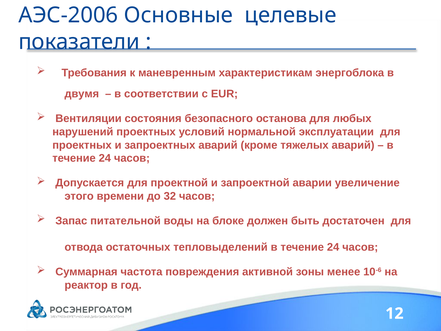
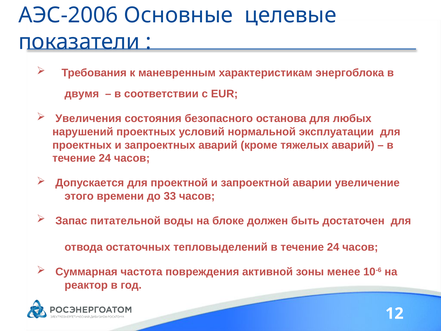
Вентиляции: Вентиляции -> Увеличения (88, 119)
32: 32 -> 33 (170, 196)
